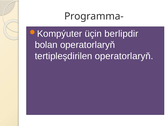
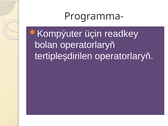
berlipdir: berlipdir -> readkey (121, 34)
